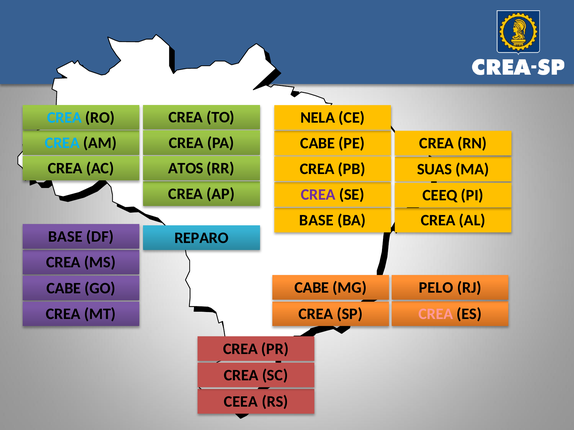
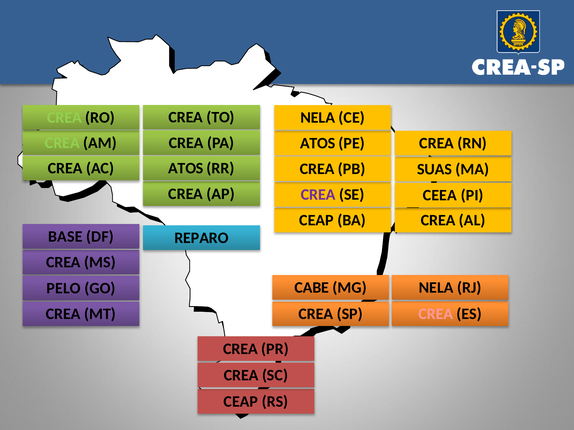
CREA colour: light blue -> light green (64, 118)
CREA colour: light blue -> light green (62, 143)
CABE: CABE -> ATOS (318, 143)
CEEQ: CEEQ -> CEEA (440, 195)
BASE: BASE -> CEAP (316, 221)
PELO: PELO -> NELA (436, 288)
CABE: CABE -> PELO (64, 289)
CEEA: CEEA -> CEAP (241, 402)
